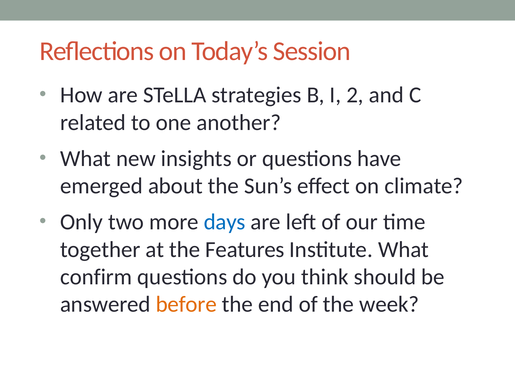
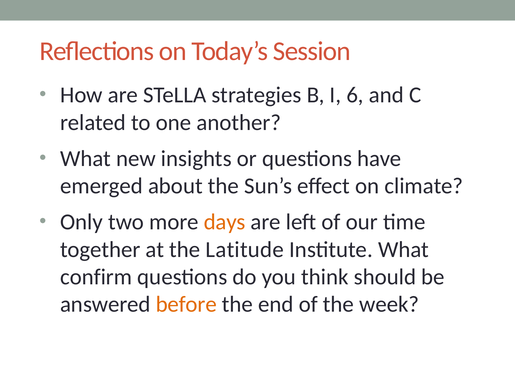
2: 2 -> 6 (355, 95)
days colour: blue -> orange (225, 222)
Features: Features -> Latitude (245, 250)
